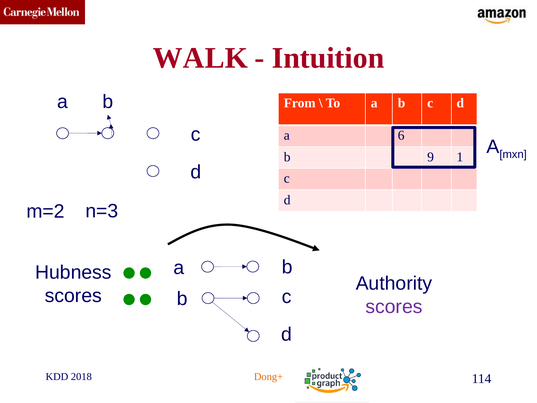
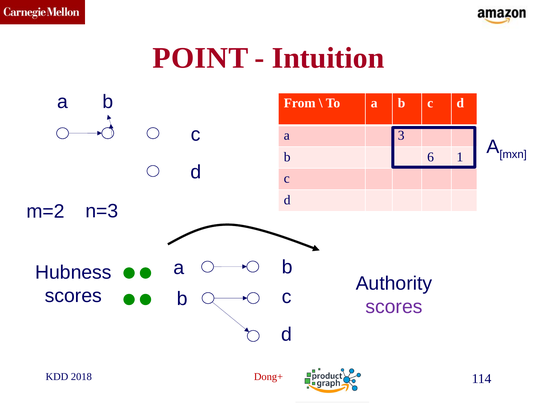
WALK: WALK -> POINT (200, 58)
6: 6 -> 3 (401, 135)
9: 9 -> 6 (431, 157)
Dong+ colour: orange -> red (268, 377)
